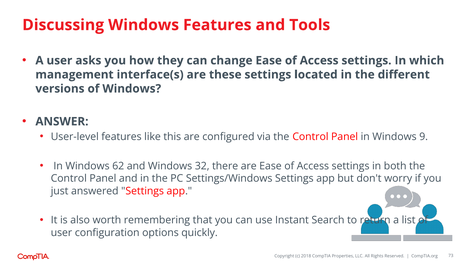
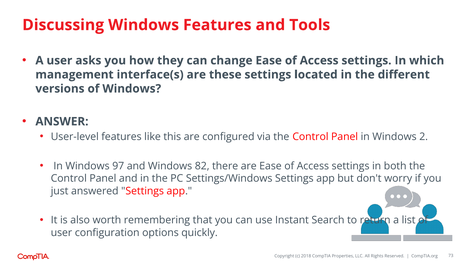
9: 9 -> 2 (424, 137)
62: 62 -> 97 (118, 166)
32: 32 -> 82 (202, 166)
